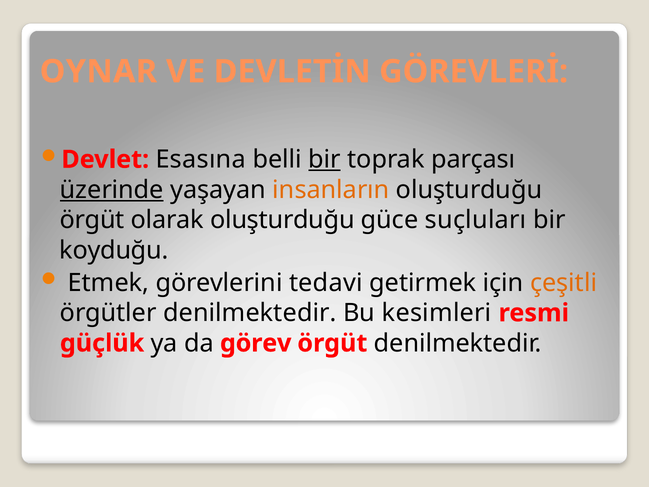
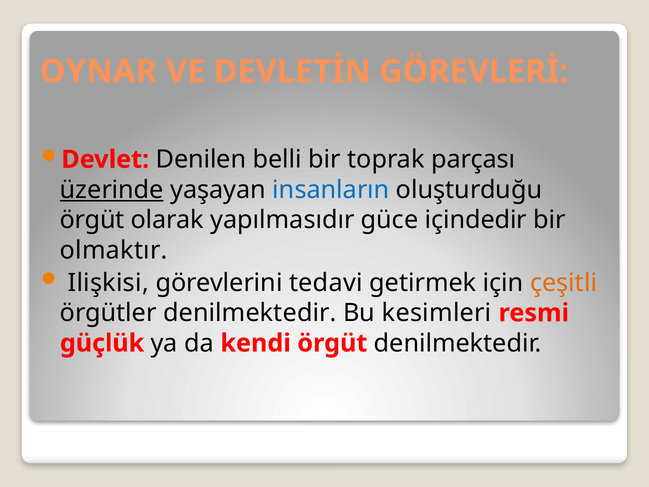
Esasına: Esasına -> Denilen (201, 159)
bir underline: present -> none (325, 159)
insanların colour: orange -> blue (331, 190)
olarak oluşturduğu: oluşturduğu -> yapılmasıdır (282, 220)
suçluları: suçluları -> içindedir (476, 220)
koyduğu: koyduğu -> olmaktır (114, 250)
Etmek: Etmek -> Ilişkisi (108, 283)
görev: görev -> kendi (256, 343)
